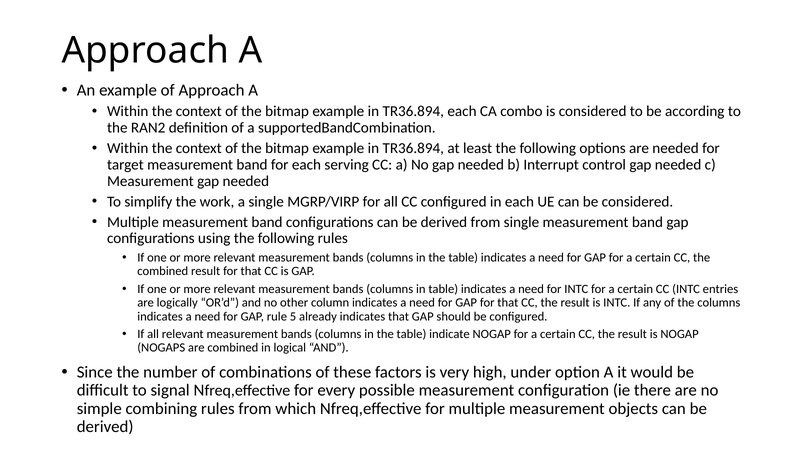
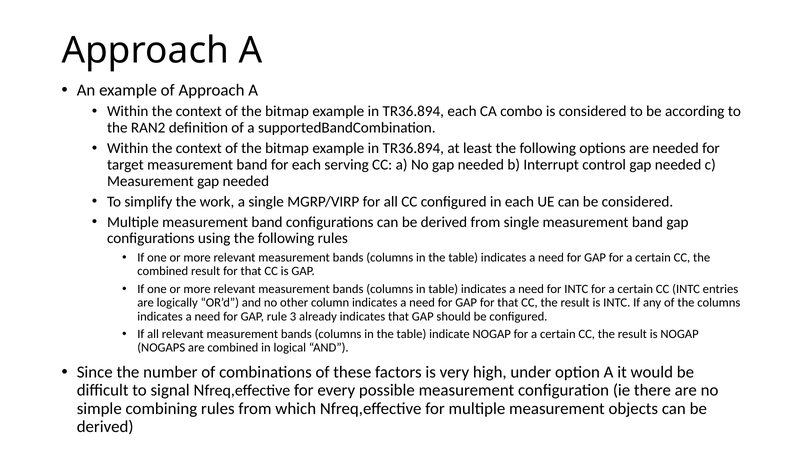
5: 5 -> 3 (293, 317)
